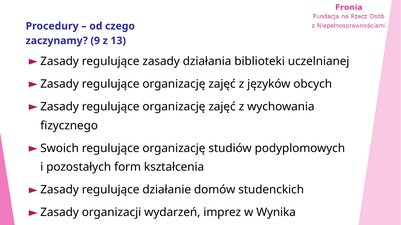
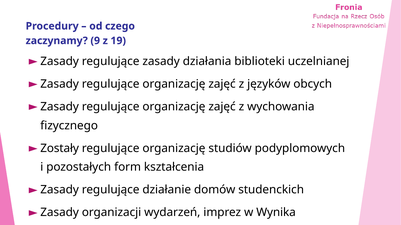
13: 13 -> 19 (118, 41)
Swoich: Swoich -> Zostały (60, 149)
